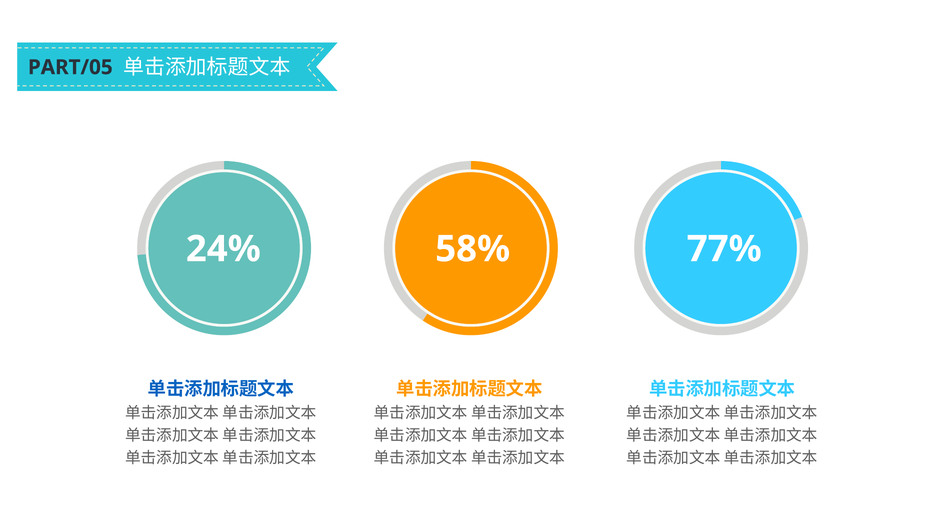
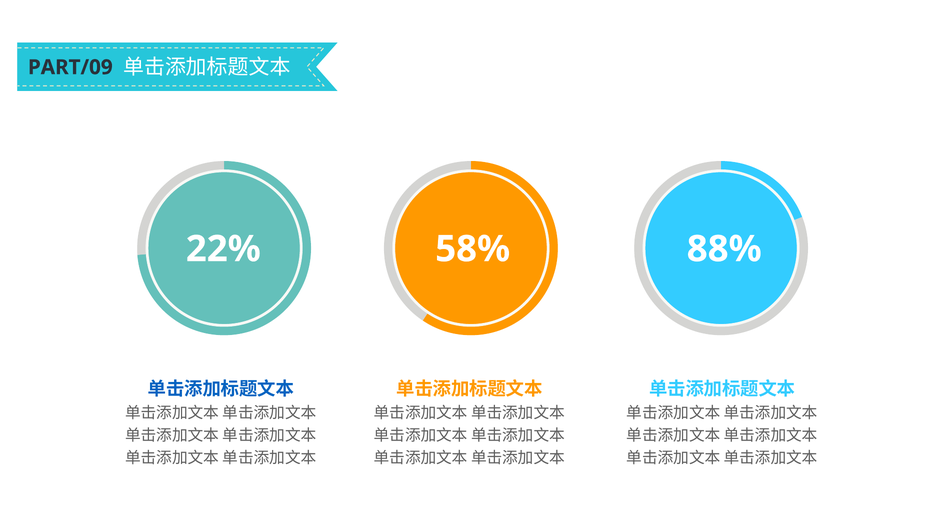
PART/05: PART/05 -> PART/09 (70, 67)
24%: 24% -> 22% (223, 249)
77%: 77% -> 88% (724, 249)
